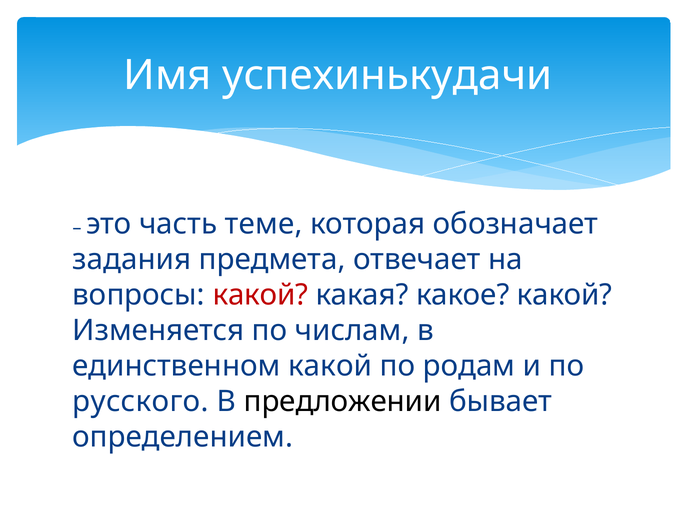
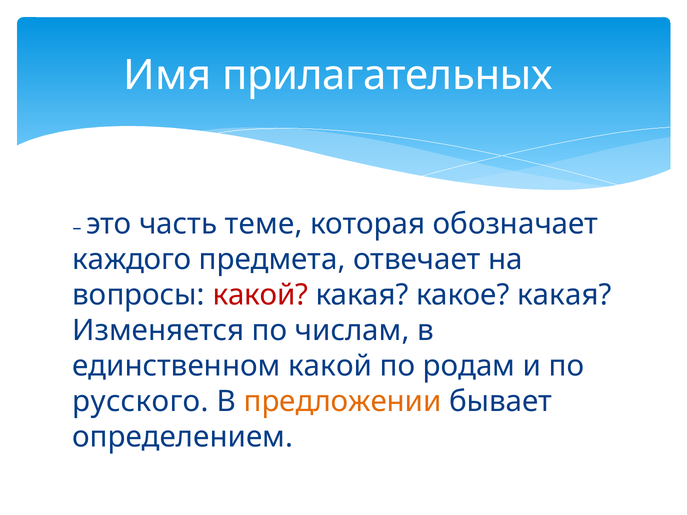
успехинькудачи: успехинькудачи -> прилагательных (388, 75)
задания: задания -> каждого (132, 260)
какое какой: какой -> какая (564, 295)
предложении colour: black -> orange (343, 402)
